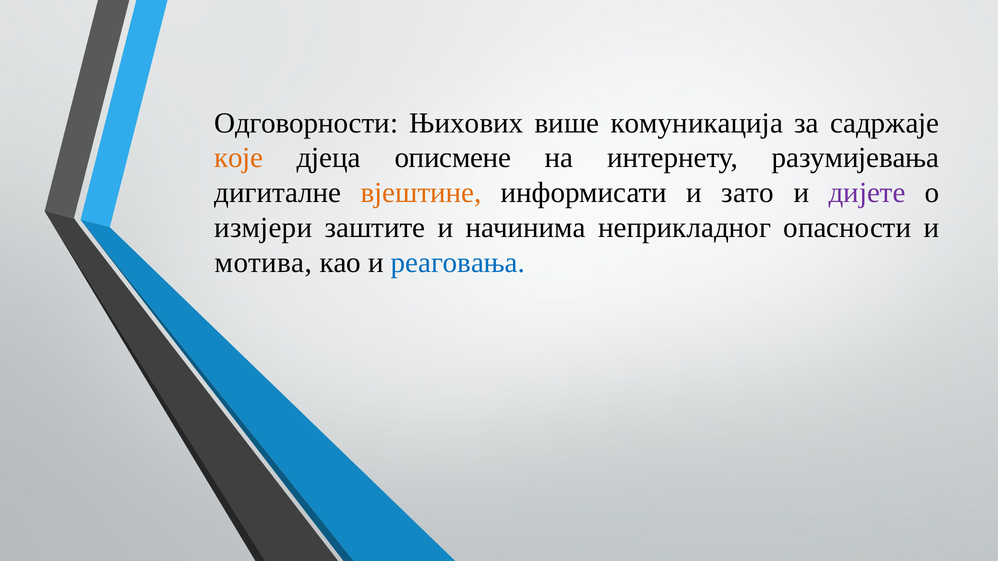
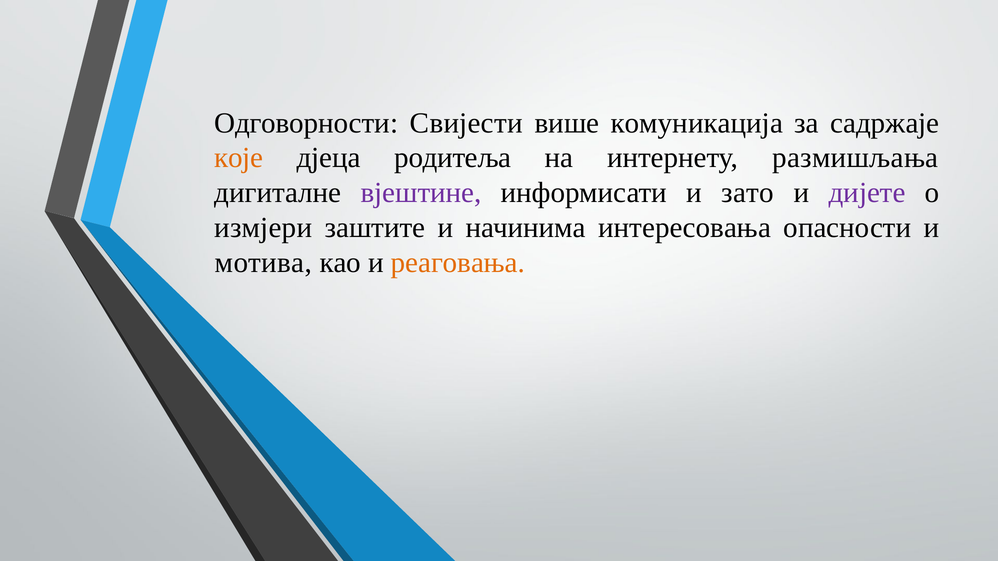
Њихових: Њихових -> Свијести (466, 123)
описмене: описмене -> родитеља (453, 158)
разумијевања: разумијевања -> размишљања (855, 158)
вјештине colour: orange -> purple (421, 193)
неприкладног: неприкладног -> интересовања (685, 228)
реаговања colour: blue -> orange (458, 263)
